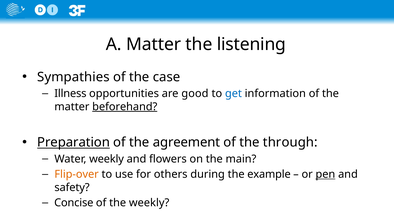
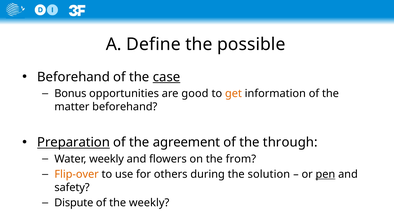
A Matter: Matter -> Define (153, 44)
listening: listening -> possible (251, 44)
Sympathies: Sympathies -> Beforehand (74, 77)
case underline: none -> present (167, 77)
Illness: Illness -> Bonus (70, 93)
get colour: blue -> orange (233, 93)
beforehand underline: present -> none (125, 107)
main: main -> from (241, 159)
example: example -> solution (269, 174)
Concise: Concise -> Dispute (74, 202)
